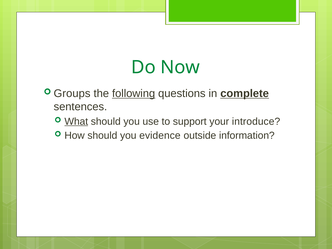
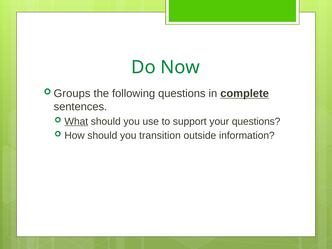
following underline: present -> none (134, 93)
your introduce: introduce -> questions (256, 121)
evidence: evidence -> transition (160, 136)
